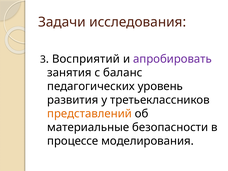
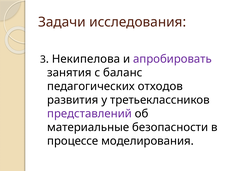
Восприятий: Восприятий -> Некипелова (86, 59)
уровень: уровень -> отходов (160, 86)
представлений colour: orange -> purple (90, 114)
